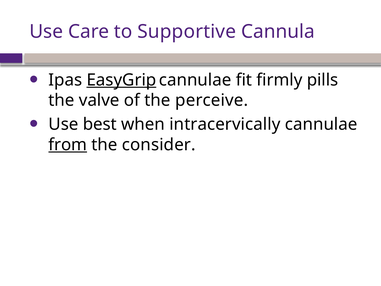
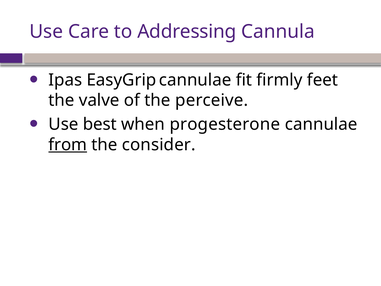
Supportive: Supportive -> Addressing (187, 31)
EasyGrip underline: present -> none (121, 80)
pills: pills -> feet (322, 80)
intracervically: intracervically -> progesterone (225, 124)
